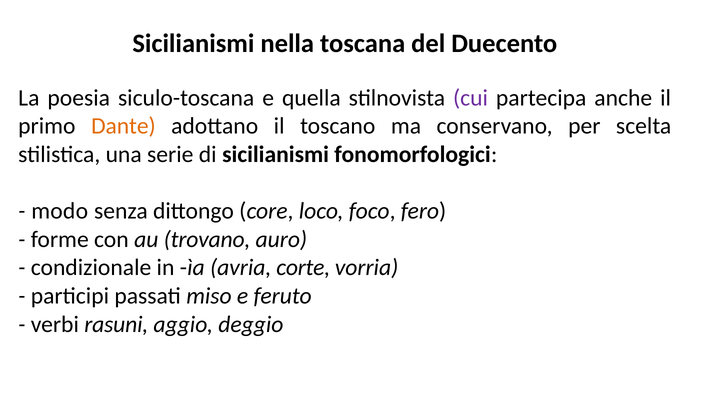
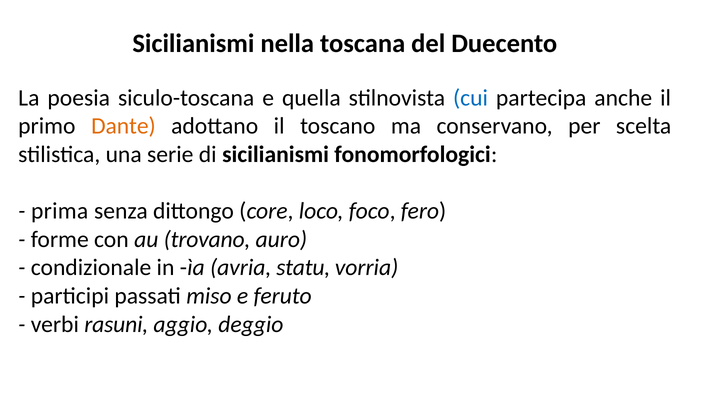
cui colour: purple -> blue (471, 98)
modo: modo -> prima (60, 211)
corte: corte -> statu (303, 268)
